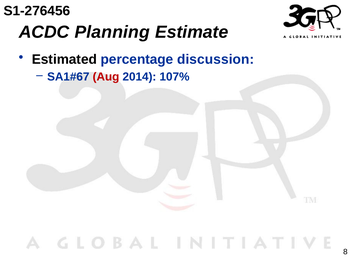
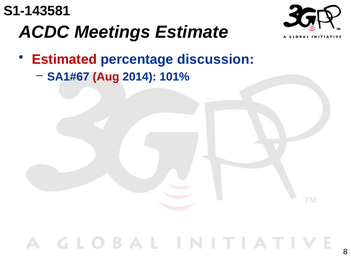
S1-276456: S1-276456 -> S1-143581 (37, 11)
Planning: Planning -> Meetings (112, 32)
Estimated colour: black -> red (64, 60)
107%: 107% -> 101% (175, 77)
